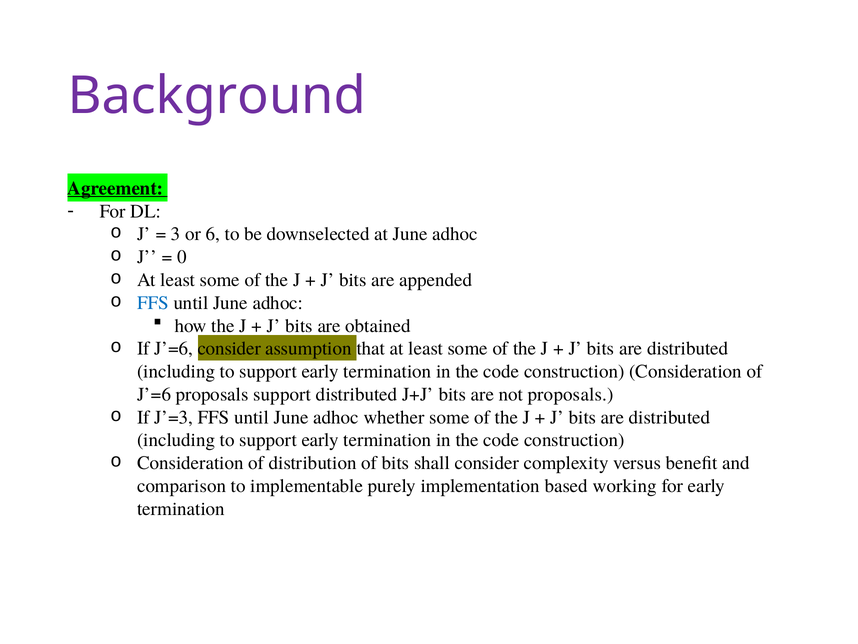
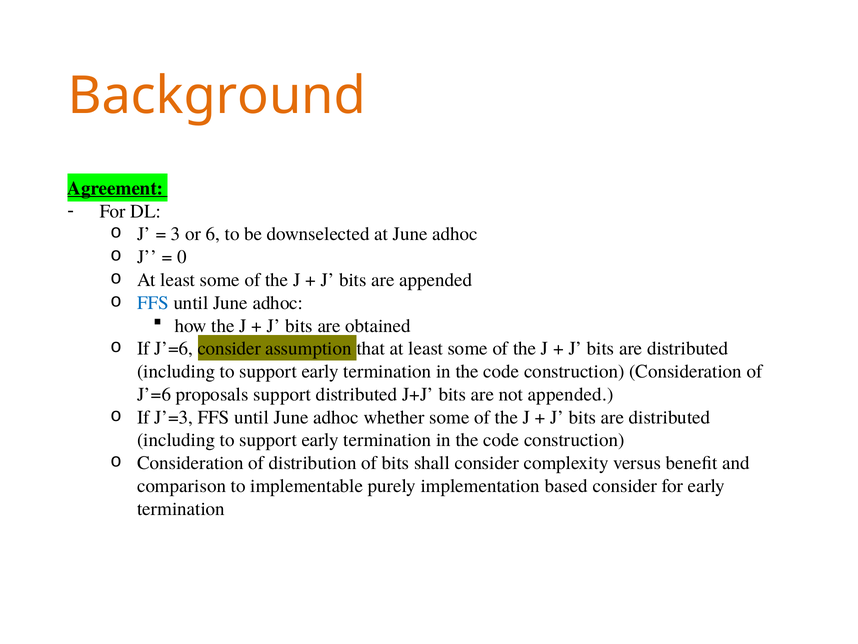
Background colour: purple -> orange (217, 96)
not proposals: proposals -> appended (571, 394)
based working: working -> consider (625, 486)
